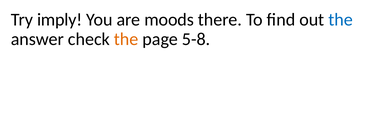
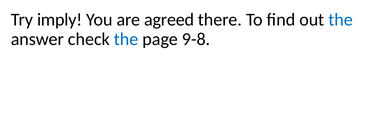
moods: moods -> agreed (169, 20)
the colour: orange -> blue (126, 39)
5-8: 5-8 -> 9-8 (196, 39)
